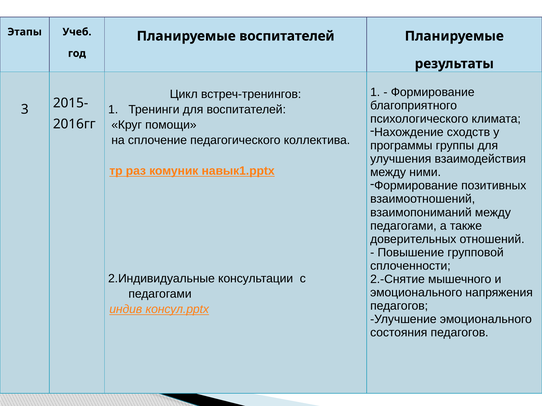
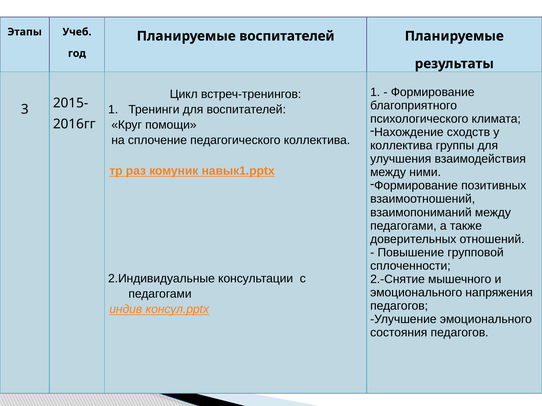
программы: программы -> коллектива (401, 146)
